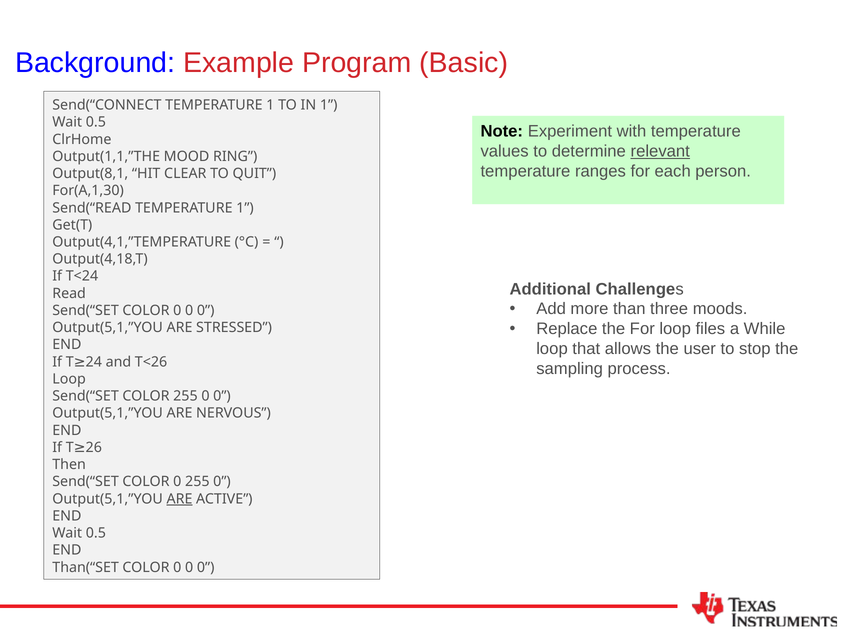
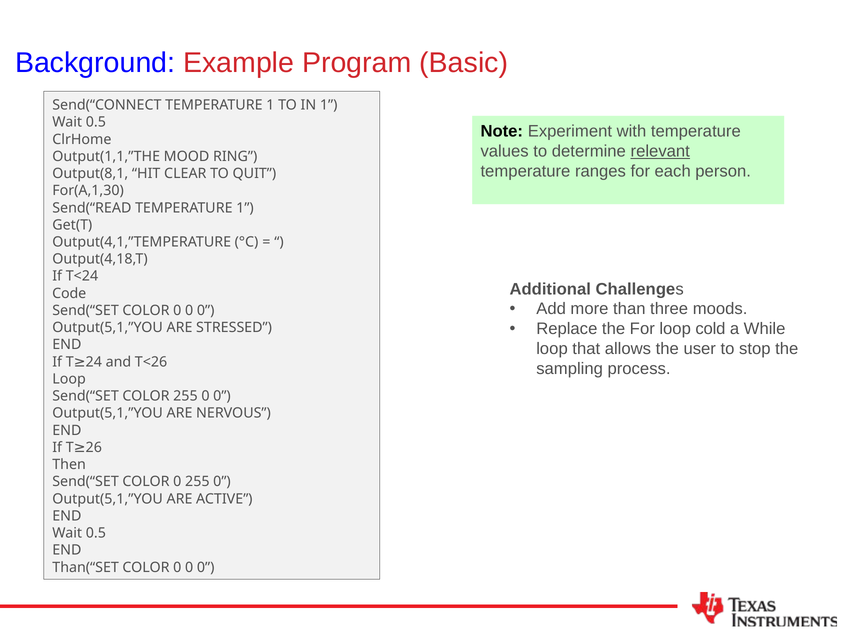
Read: Read -> Code (69, 293)
files: files -> cold (710, 329)
ARE underline: present -> none (180, 499)
